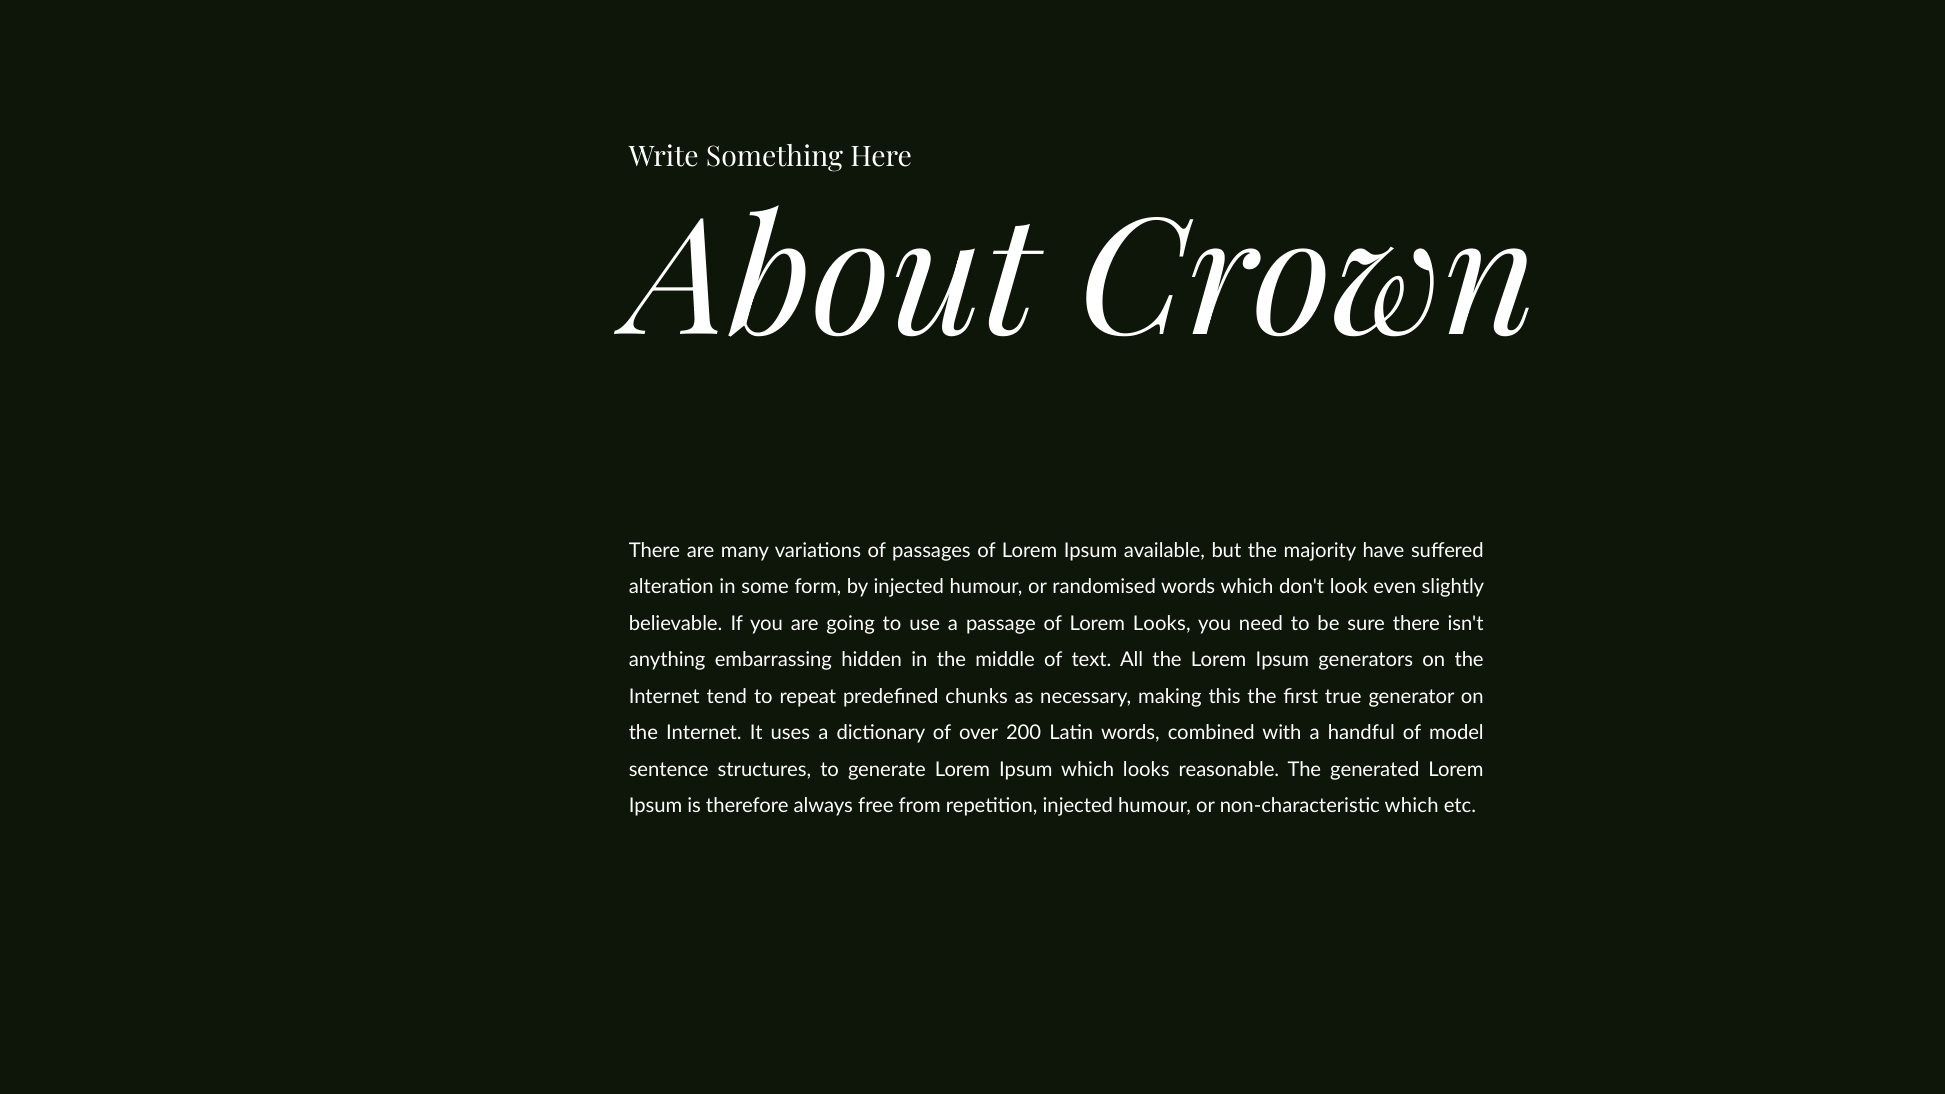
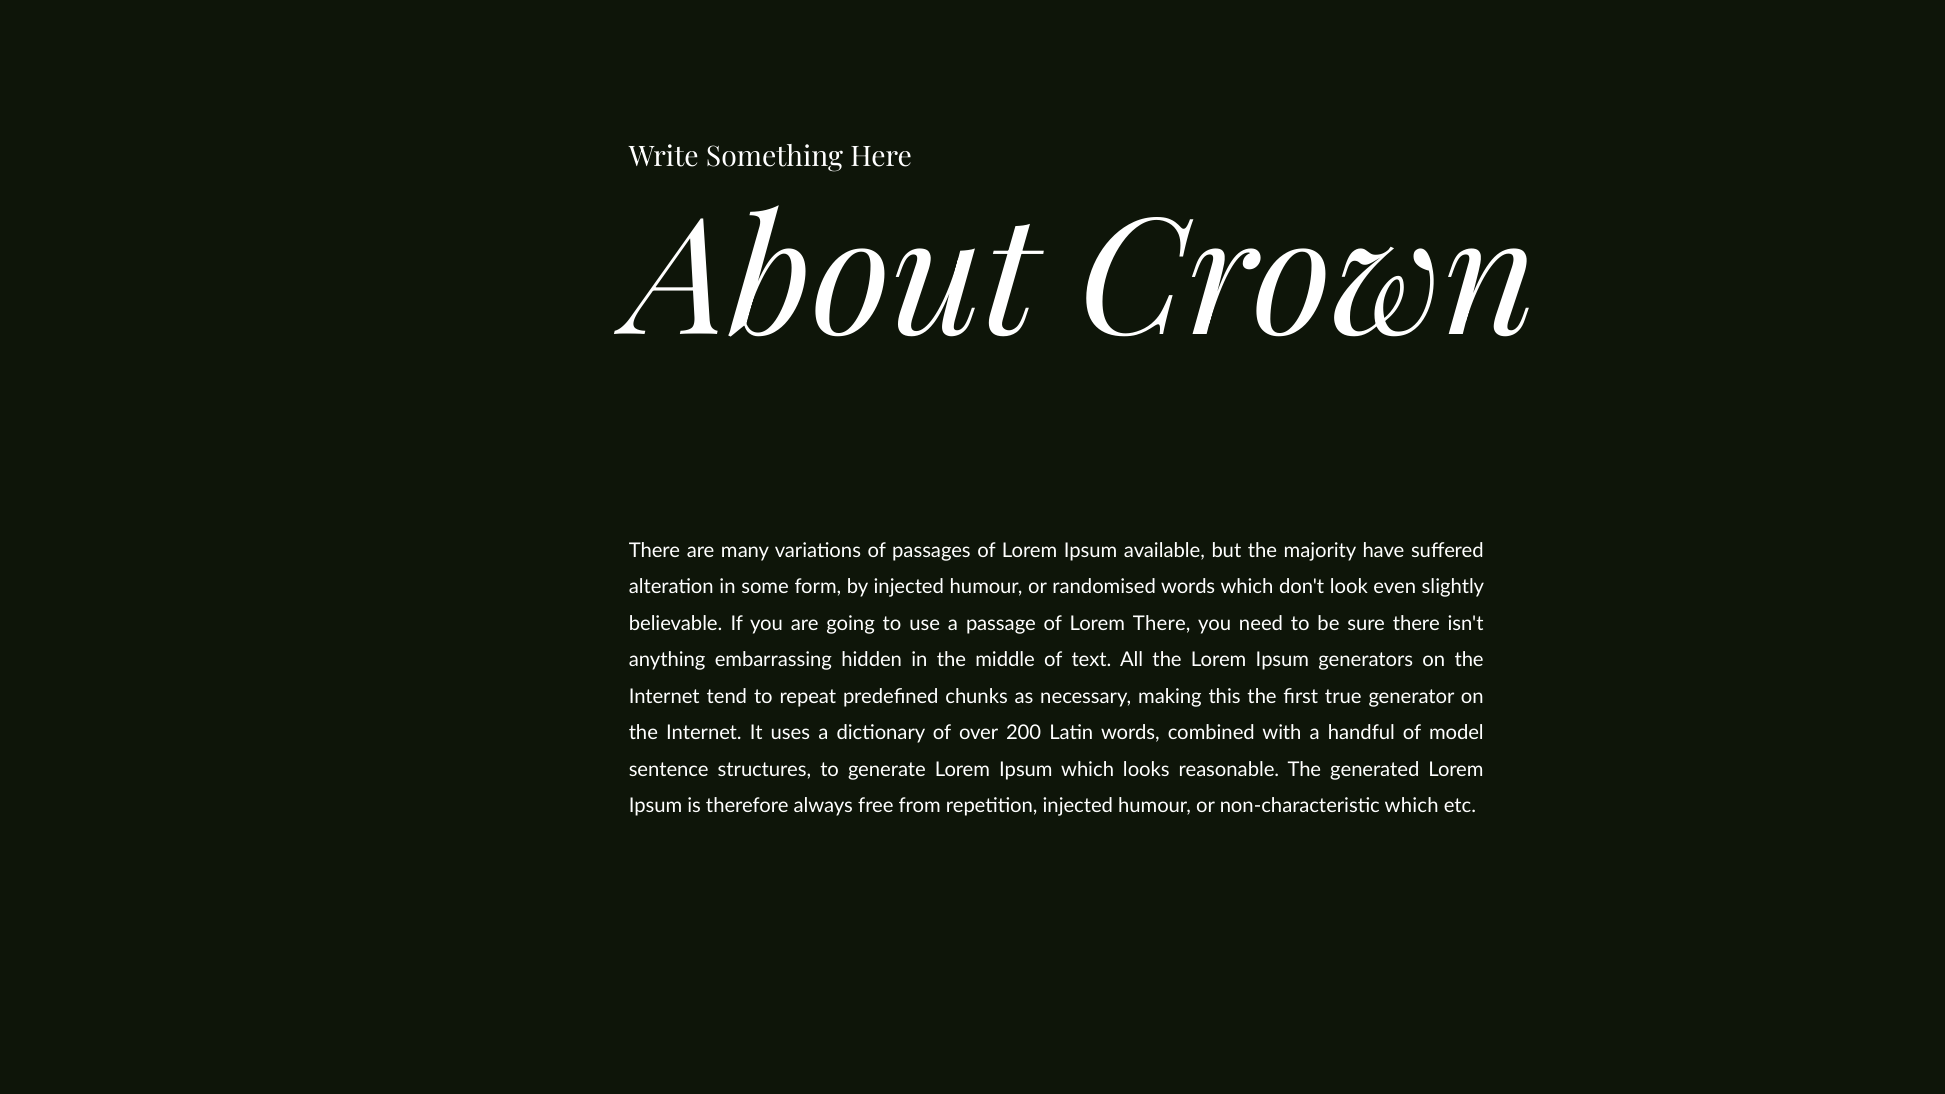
Lorem Looks: Looks -> There (1162, 624)
